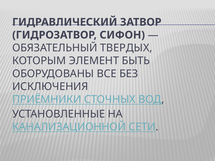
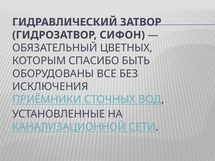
ТВЕРДЫХ: ТВЕРДЫХ -> ЦВЕТНЫХ (126, 48)
ЭЛЕМЕНТ: ЭЛЕМЕНТ -> СПАСИБО (94, 61)
